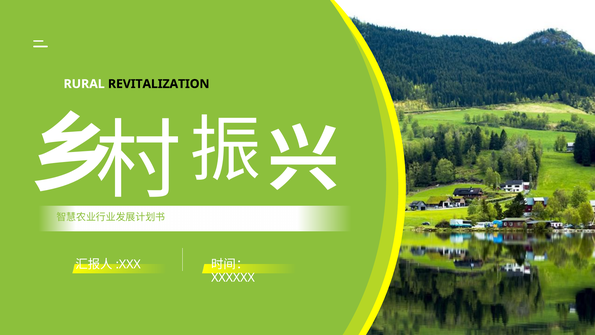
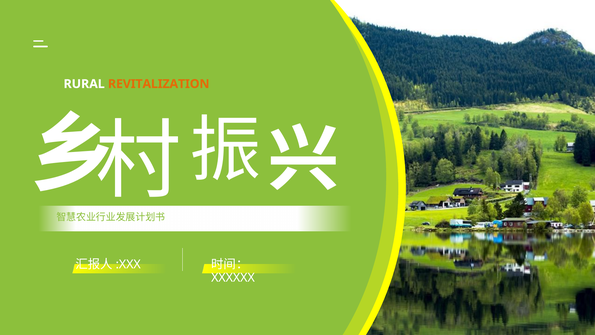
REVITALIZATION colour: black -> orange (159, 84)
